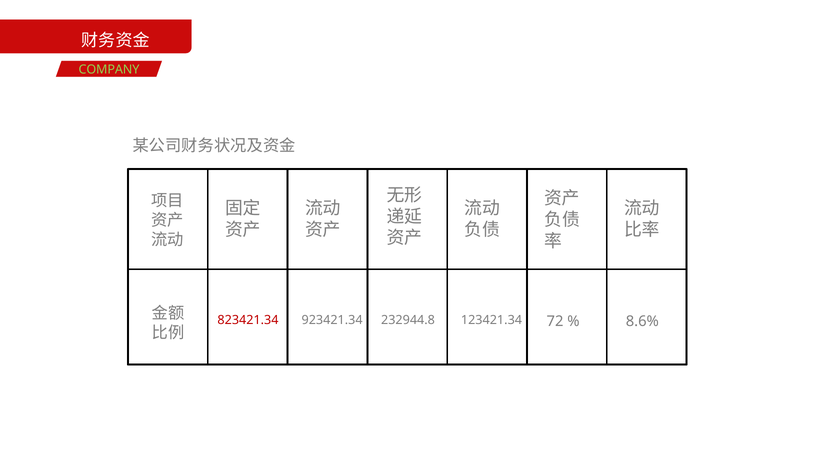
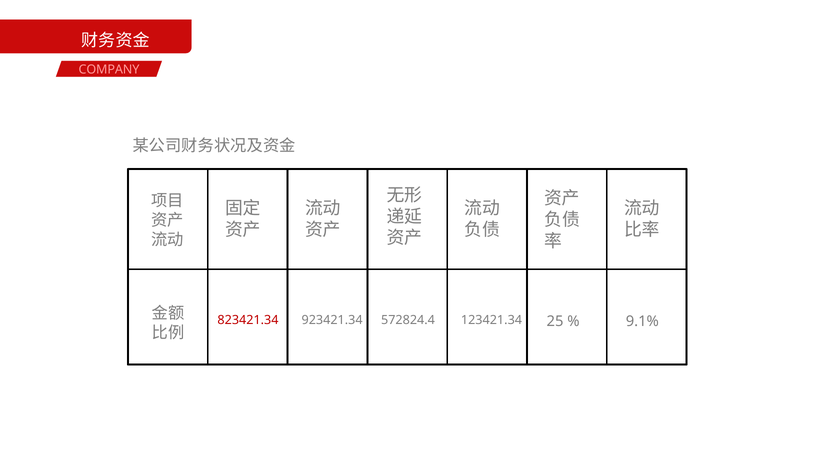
COMPANY colour: light green -> pink (109, 70)
232944.8: 232944.8 -> 572824.4 (408, 320)
72: 72 -> 25 (555, 321)
8.6%: 8.6% -> 9.1% (642, 321)
